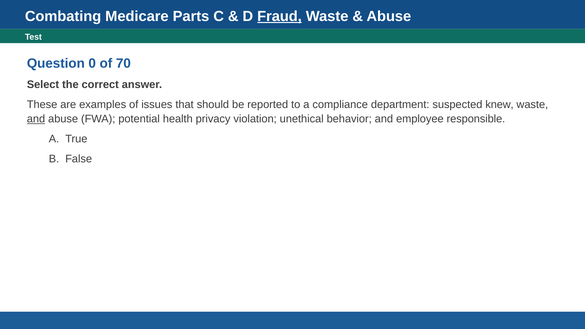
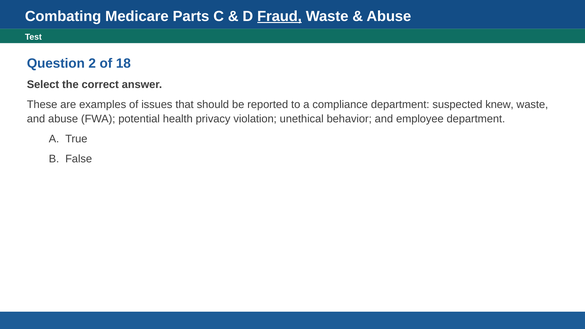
0: 0 -> 2 (92, 63)
70: 70 -> 18 (123, 63)
and underline: present -> none (36, 119)
employee responsible: responsible -> department (476, 119)
